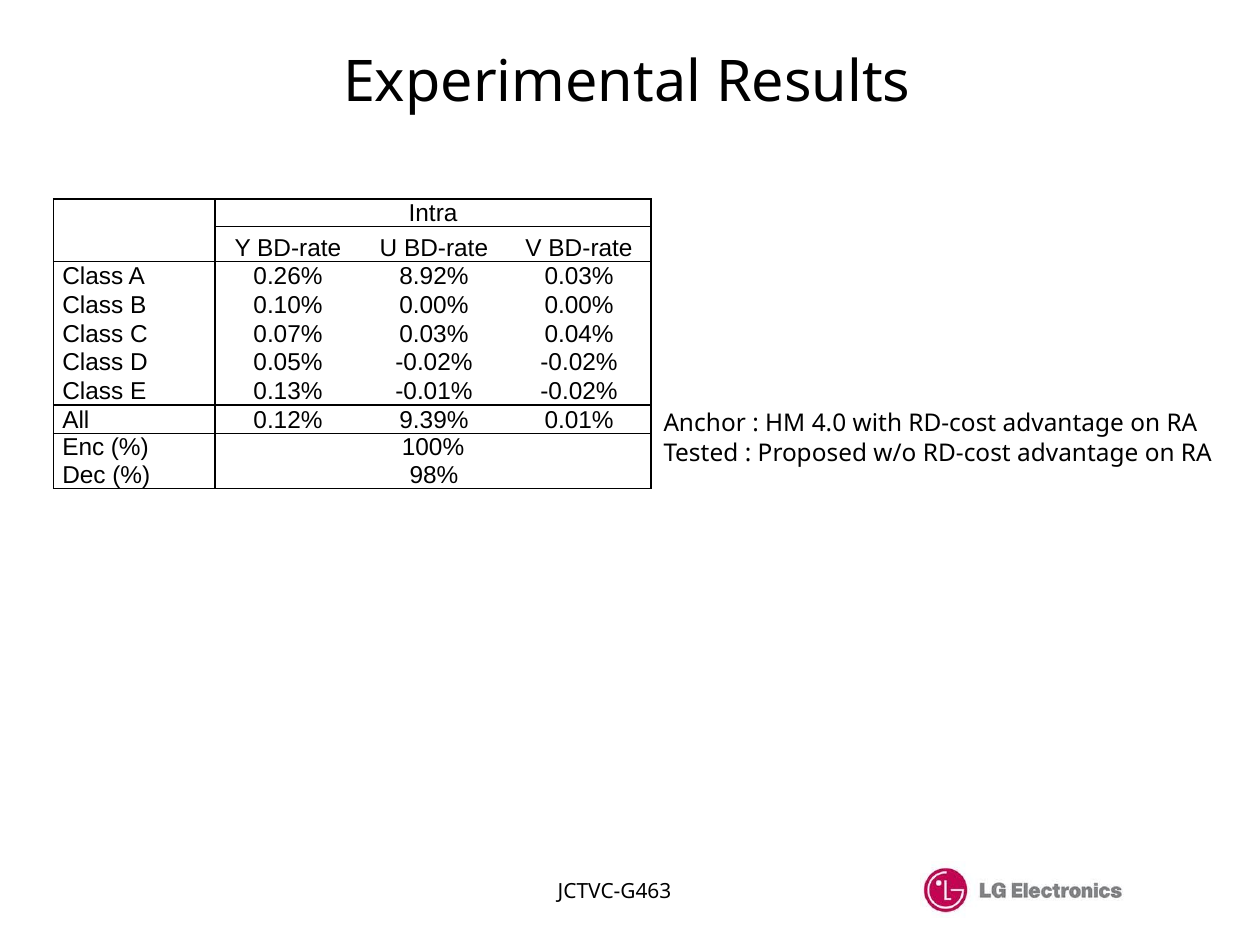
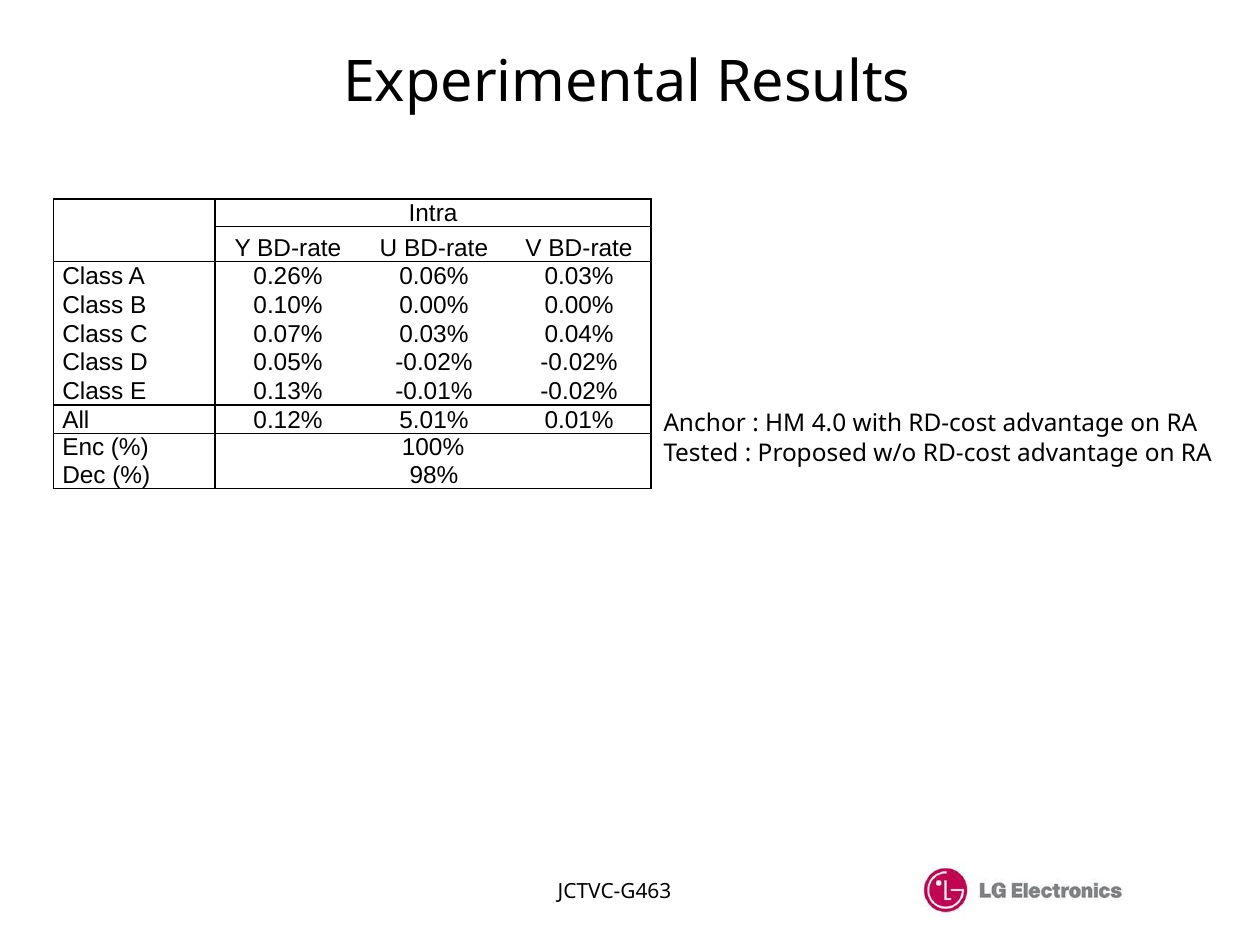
8.92%: 8.92% -> 0.06% (434, 277)
9.39%: 9.39% -> 5.01% (434, 421)
